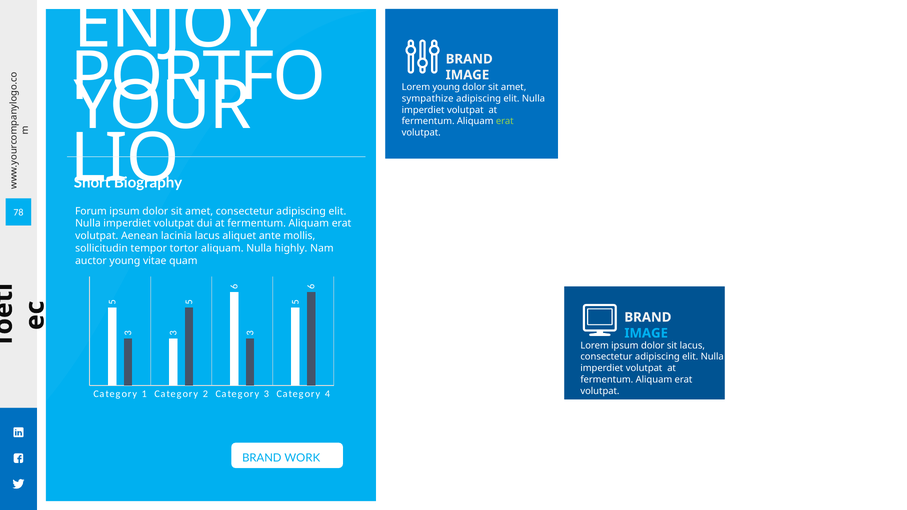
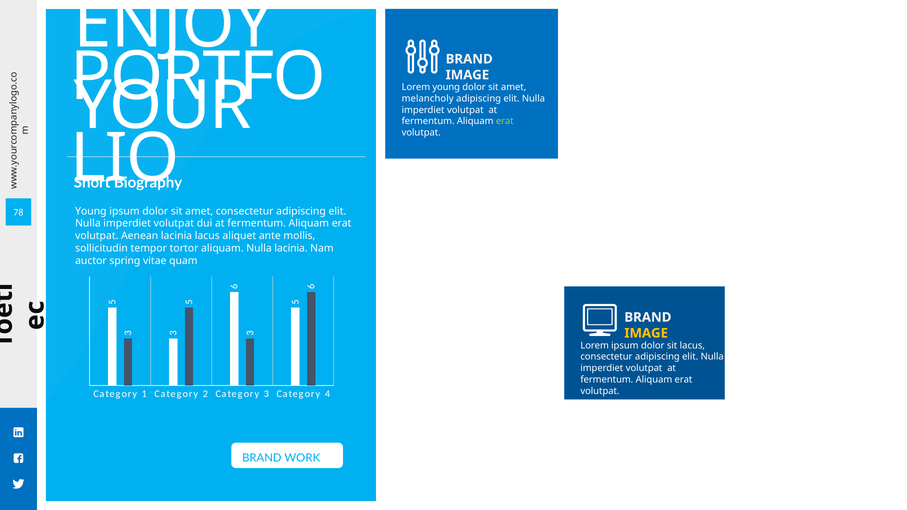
sympathize: sympathize -> melancholy (428, 99)
Forum: Forum -> Young (91, 211)
Nulla highly: highly -> lacinia (291, 249)
auctor young: young -> spring (125, 261)
IMAGE colour: light blue -> yellow (646, 333)
